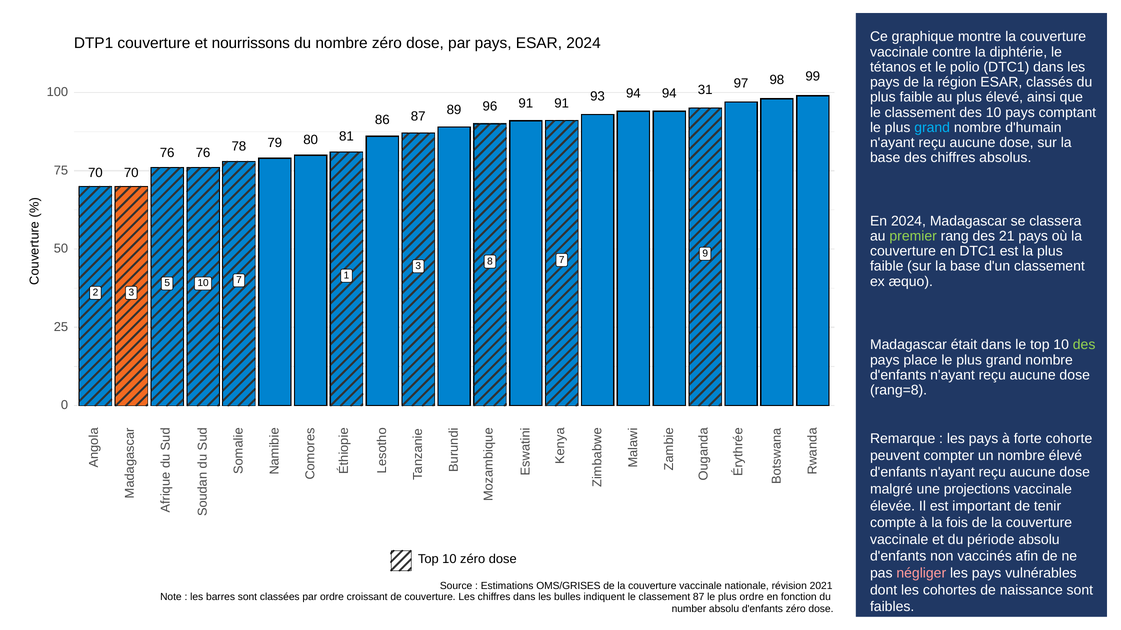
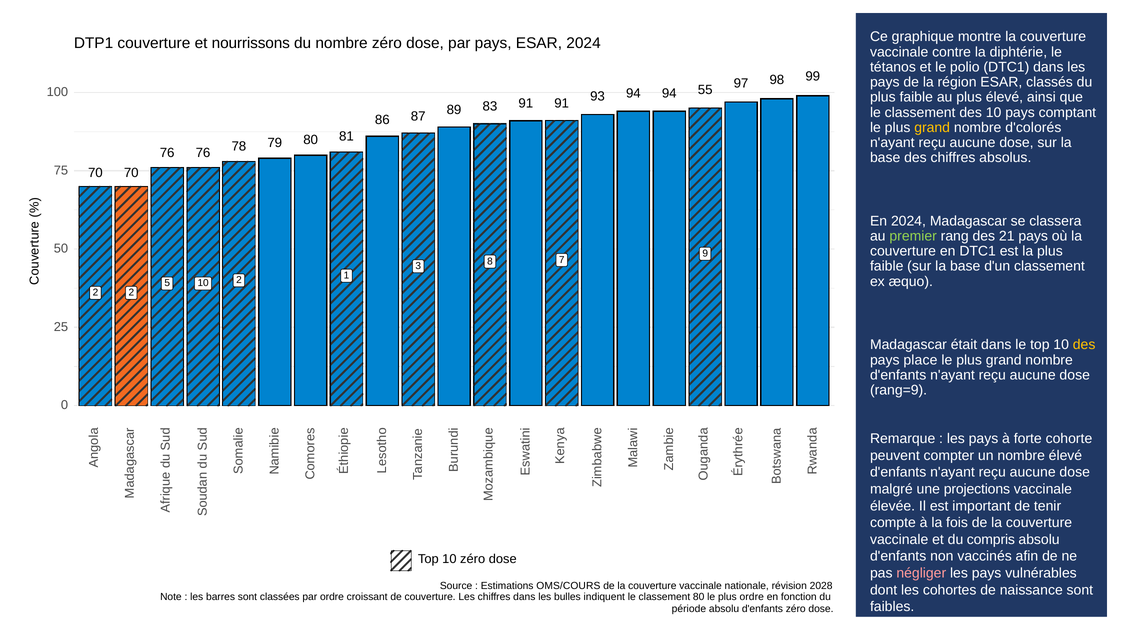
31: 31 -> 55 (705, 90)
96: 96 -> 83 (490, 107)
grand colour: light blue -> yellow (932, 128)
d'humain: d'humain -> d'colorés (1033, 128)
10 7: 7 -> 2 (239, 280)
2 3: 3 -> 2 (131, 293)
des colour: light green -> yellow (1084, 345)
rang=8: rang=8 -> rang=9 (899, 390)
période: période -> compris (991, 540)
OMS/GRISES: OMS/GRISES -> OMS/COURS (568, 587)
2021: 2021 -> 2028 (821, 587)
classement 87: 87 -> 80 (699, 597)
number: number -> période (689, 609)
